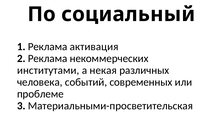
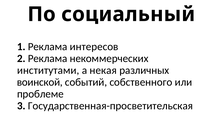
активация: активация -> интересов (94, 46)
человека: человека -> воинской (40, 82)
современных: современных -> собственного (141, 82)
Материальными-прoсвeтитeльскaя: Материальными-прoсвeтитeльскaя -> Государственная-прoсвeтитeльскaя (110, 105)
